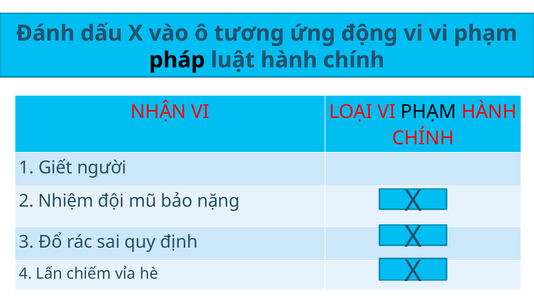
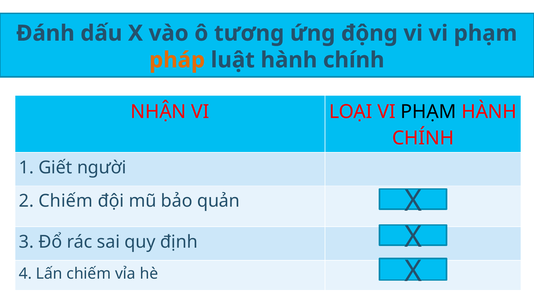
pháp colour: black -> orange (177, 60)
2 Nhiệm: Nhiệm -> Chiếm (66, 201)
nặng: nặng -> quản (218, 201)
